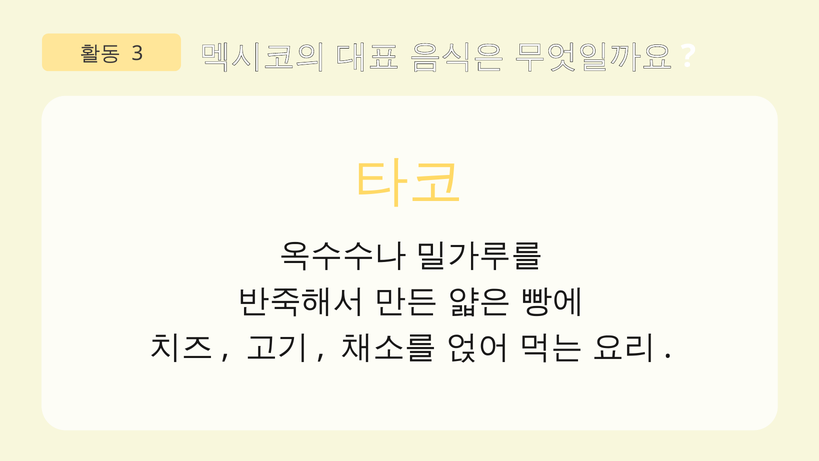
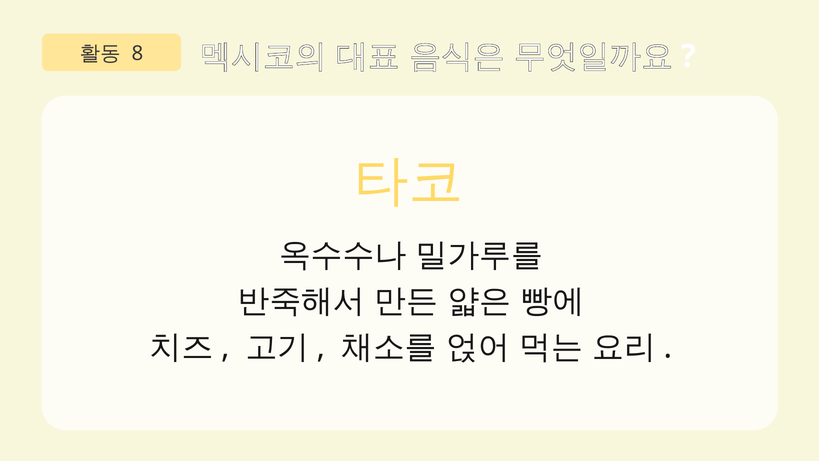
3: 3 -> 8 (137, 54)
